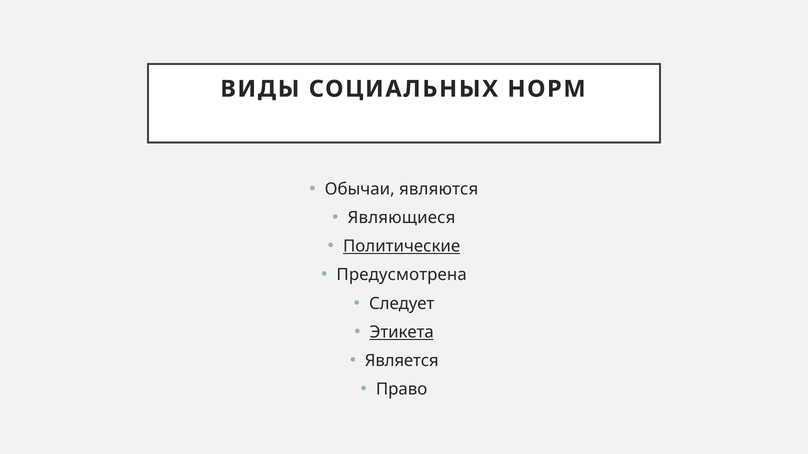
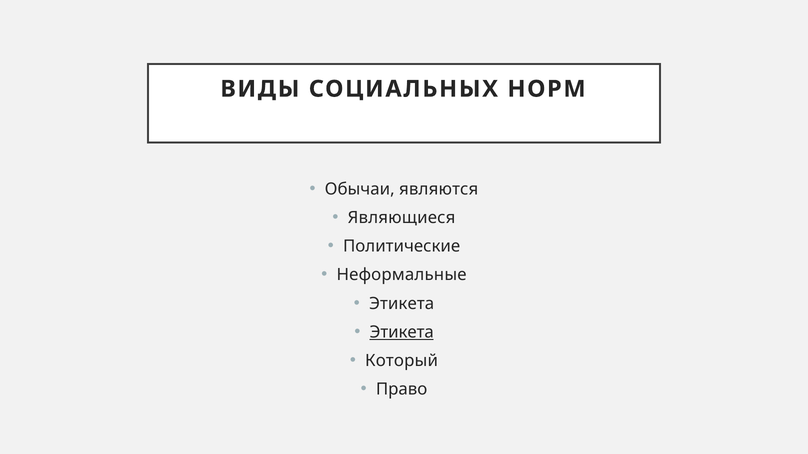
Политические underline: present -> none (402, 246)
Предусмотрена: Предусмотрена -> Неформальные (402, 275)
Следует: Следует -> Этикета (402, 304)
Является: Является -> Который (402, 361)
